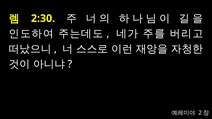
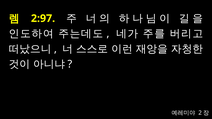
2:30: 2:30 -> 2:97 (43, 18)
